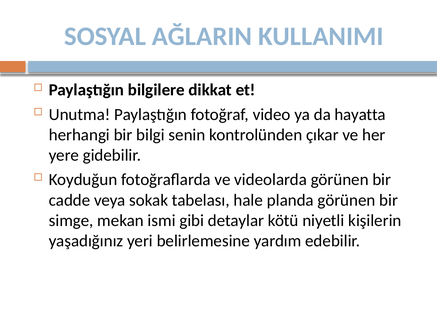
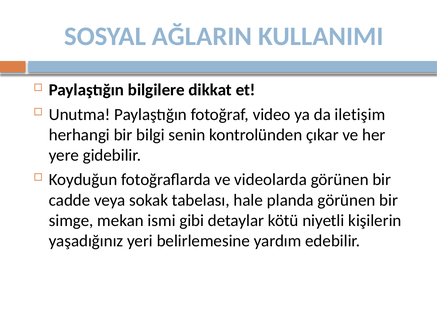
hayatta: hayatta -> iletişim (360, 115)
